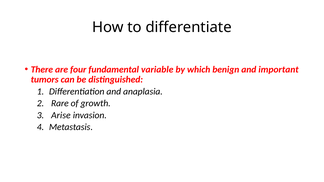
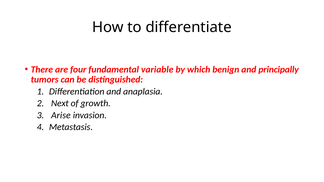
important: important -> principally (279, 70)
Rare: Rare -> Next (60, 103)
